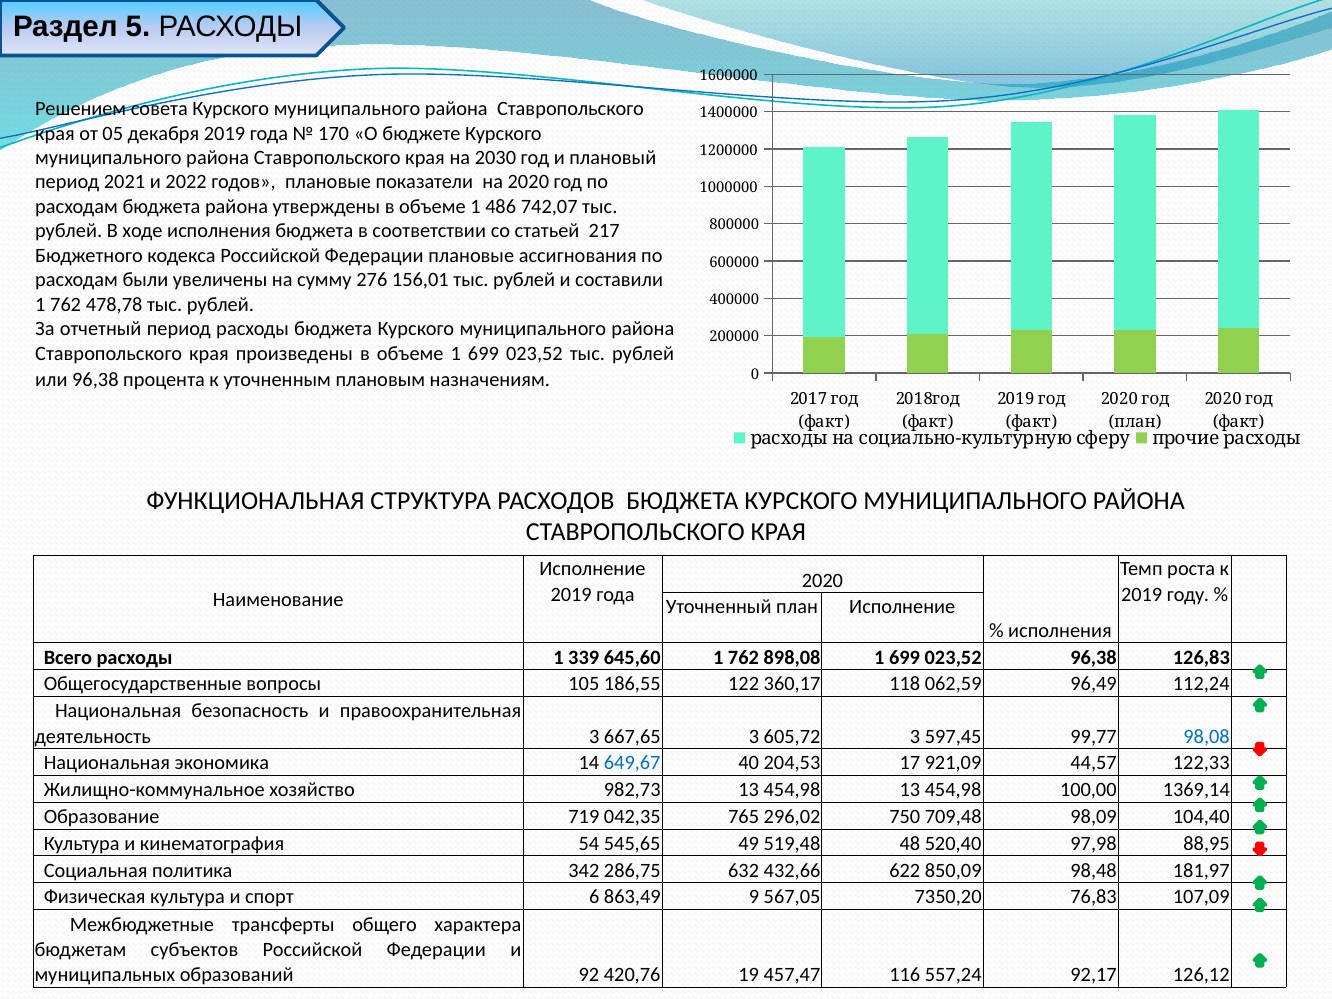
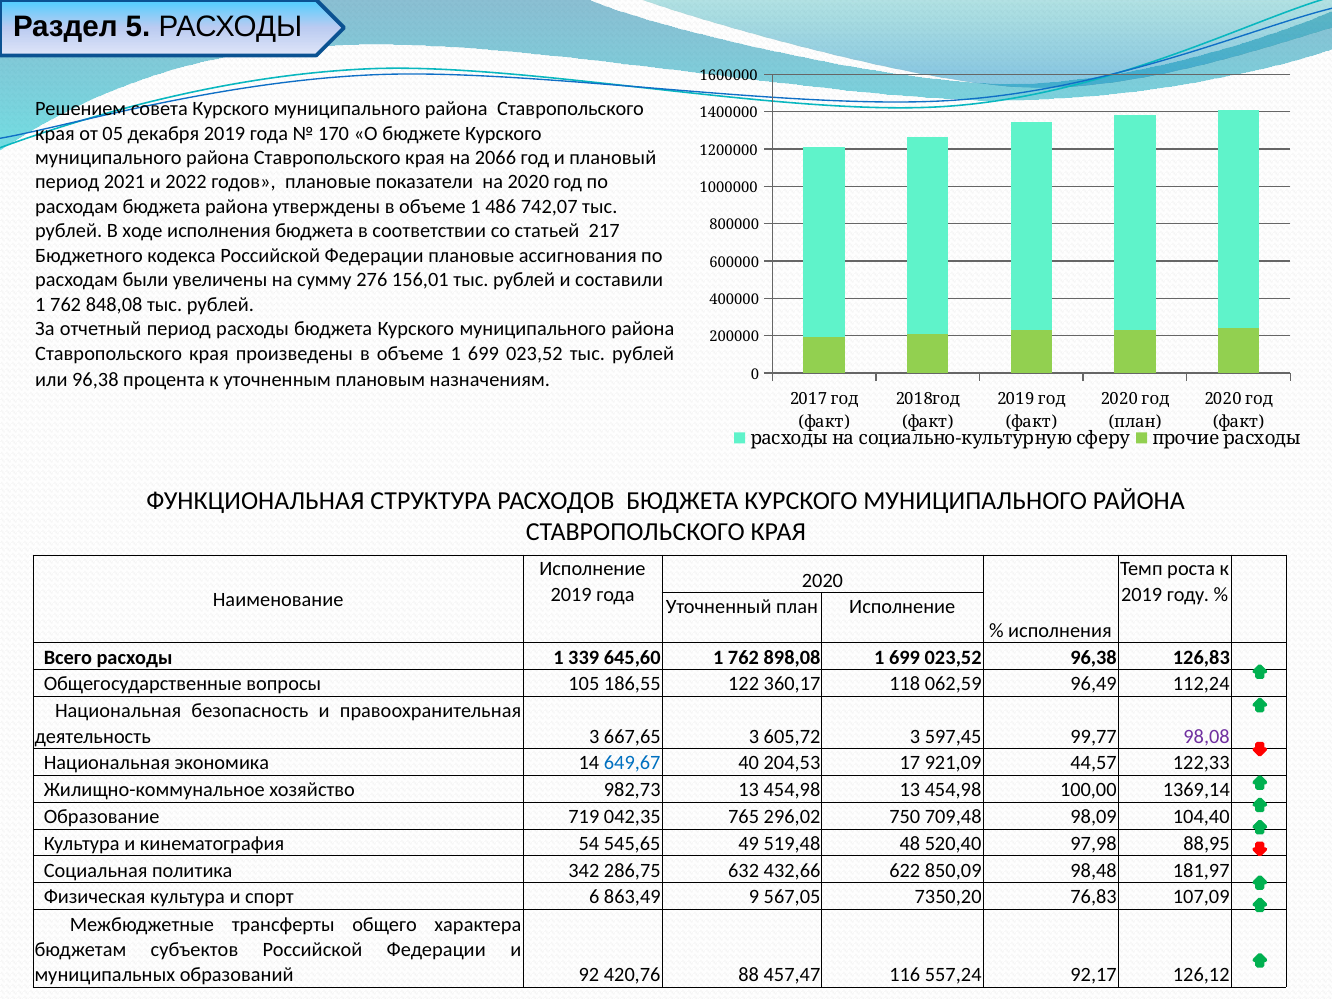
2030: 2030 -> 2066 (495, 158)
478,78: 478,78 -> 848,08 (114, 304)
98,08 colour: blue -> purple (1207, 736)
19: 19 -> 88 (749, 975)
